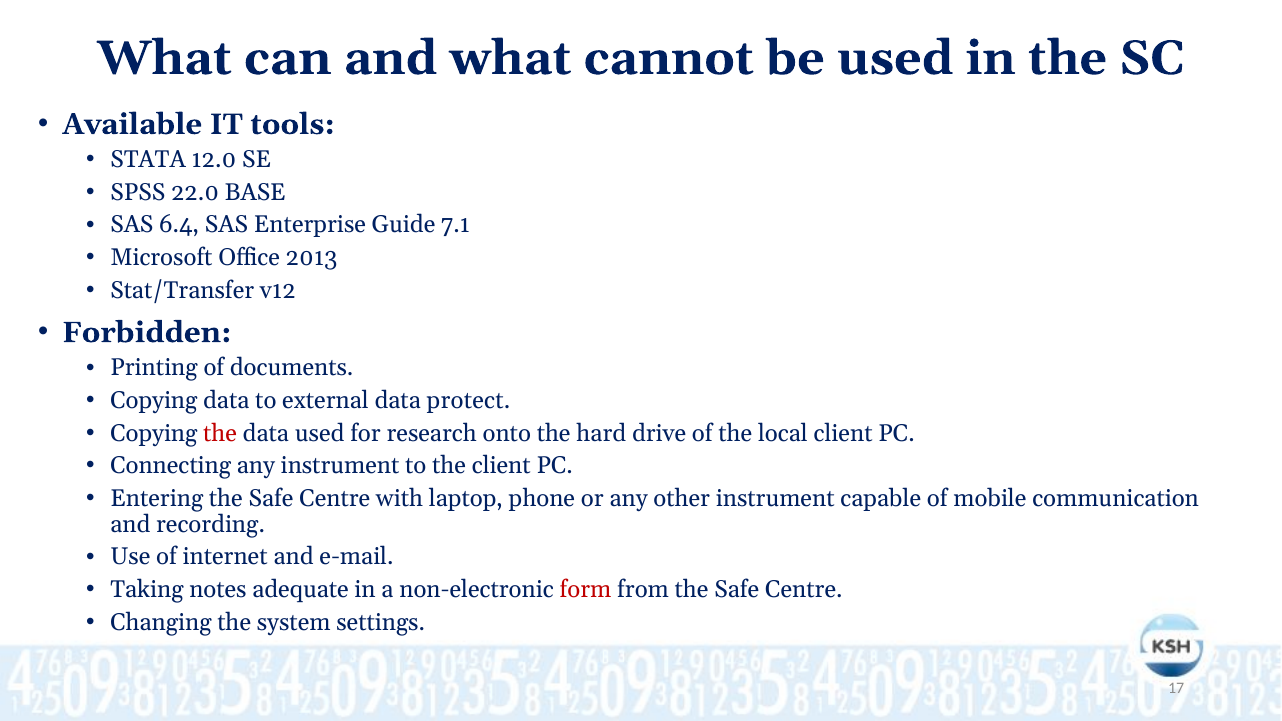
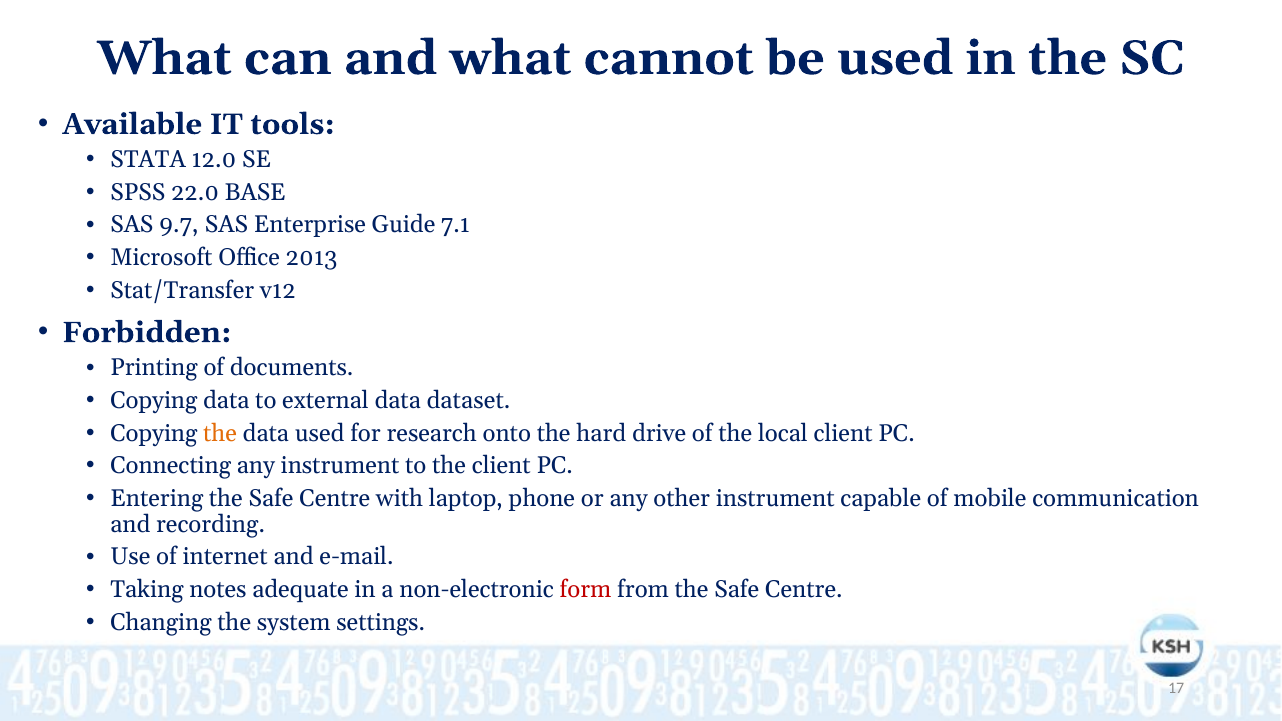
6.4: 6.4 -> 9.7 (179, 225)
protect: protect -> dataset (468, 401)
the colour: red -> orange (220, 433)
